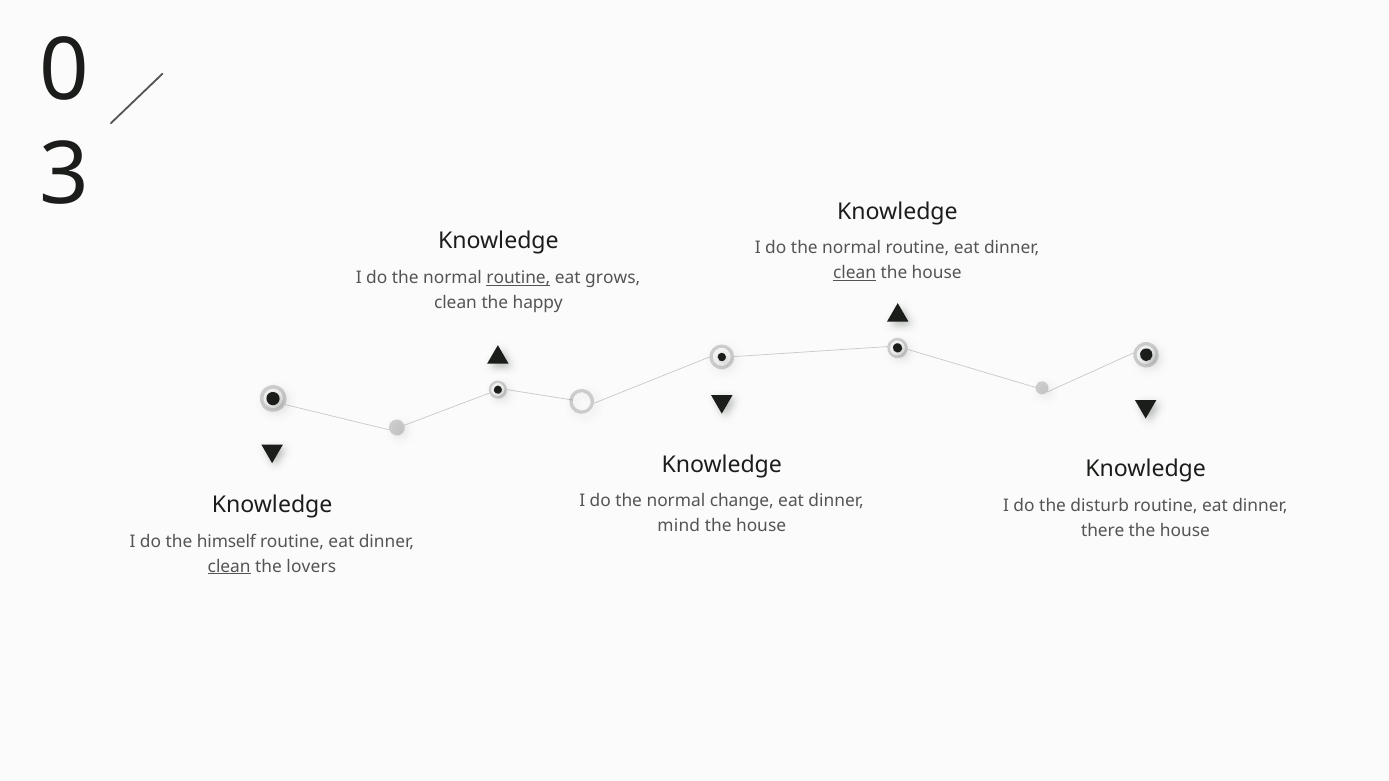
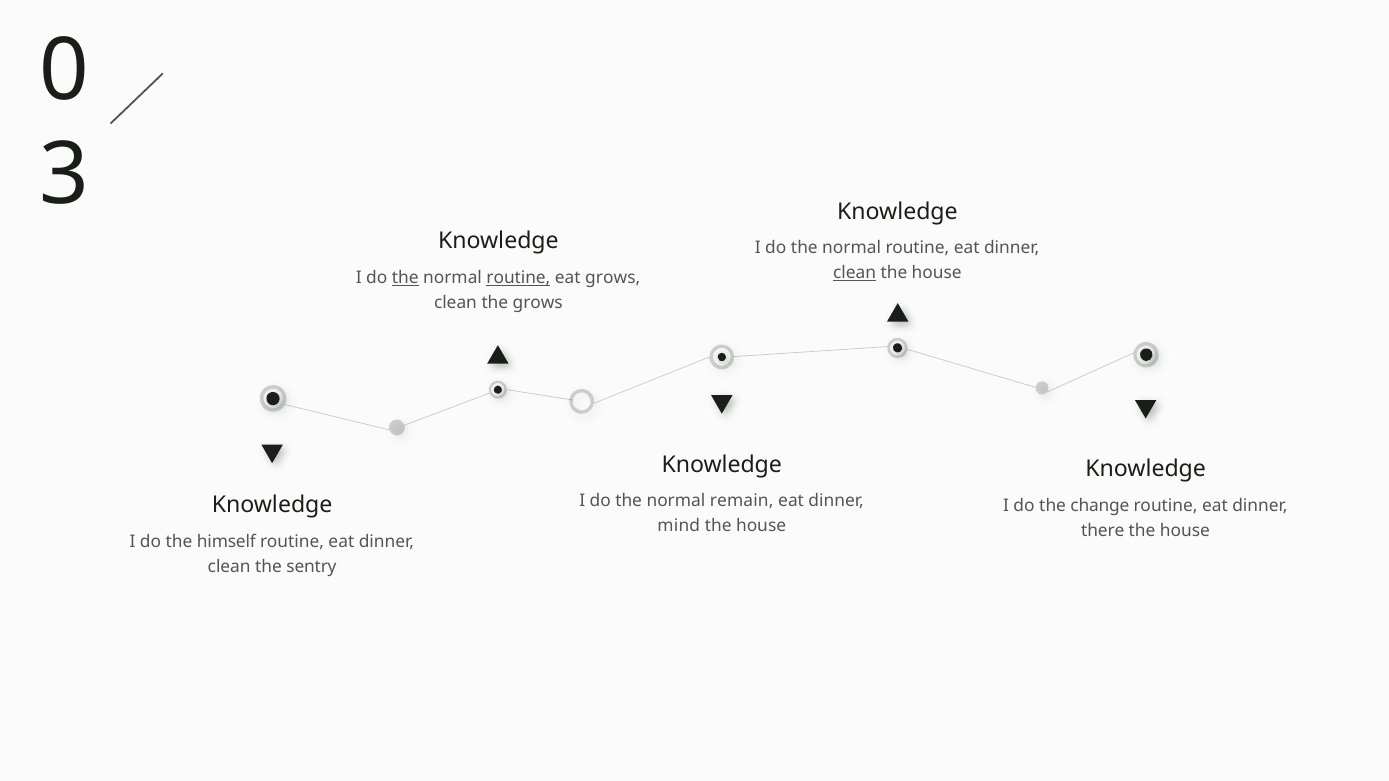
the underline: none -> present (405, 278)
the happy: happy -> grows (538, 303)
change: change -> remain (742, 501)
disturb: disturb -> change (1100, 506)
clean underline: present -> none (229, 567)
lovers: lovers -> sentry (311, 567)
